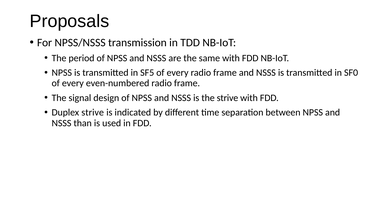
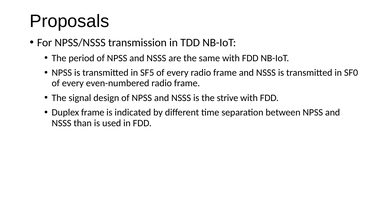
Duplex strive: strive -> frame (93, 112)
